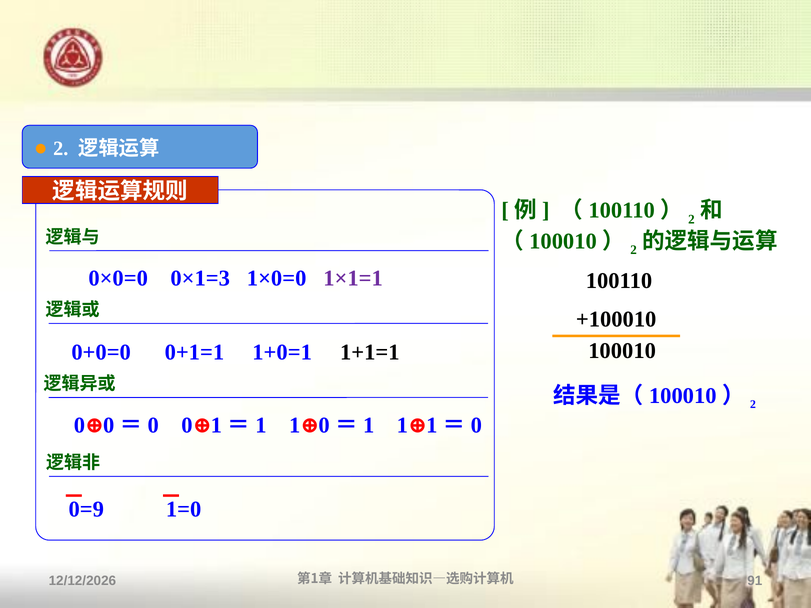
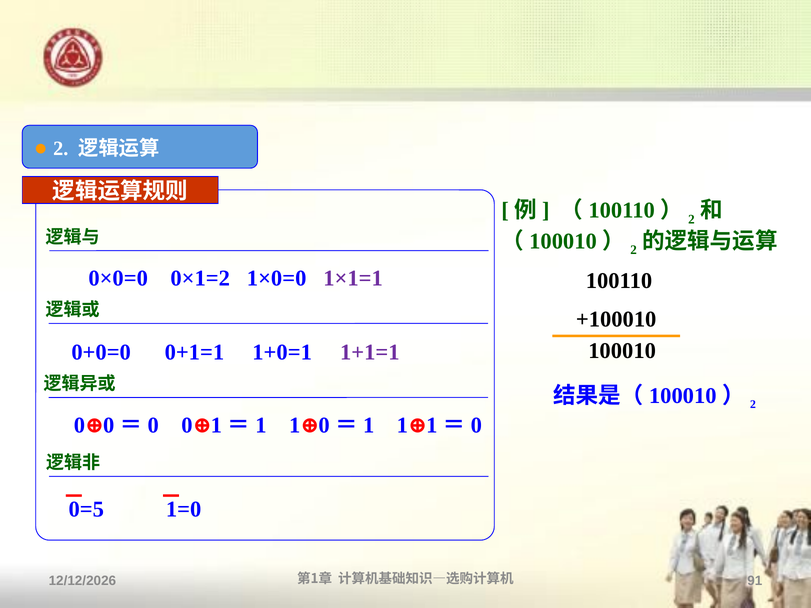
0×1=3: 0×1=3 -> 0×1=2 (200, 279)
1+1=1 colour: black -> purple (370, 352)
0=9: 0=9 -> 0=5 (86, 509)
